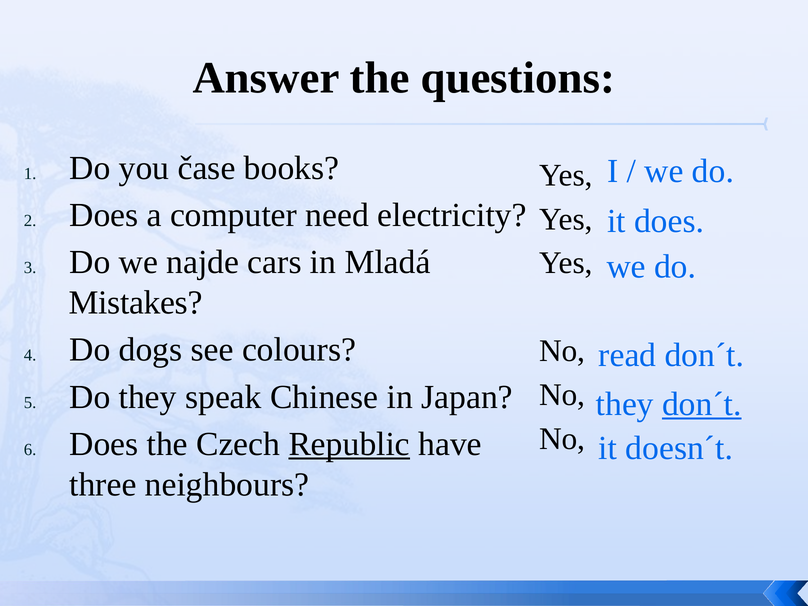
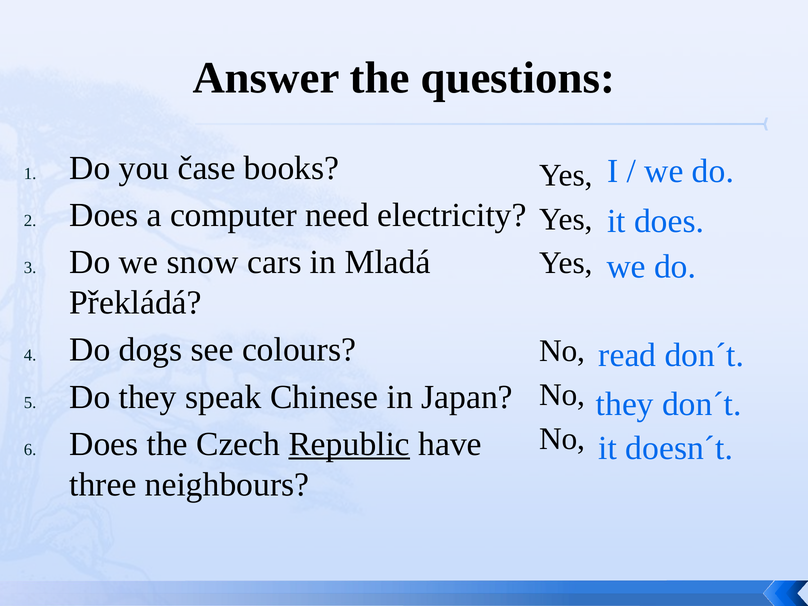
najde: najde -> snow (203, 262)
Mistakes: Mistakes -> Překládá (136, 303)
don´t underline: present -> none (702, 404)
